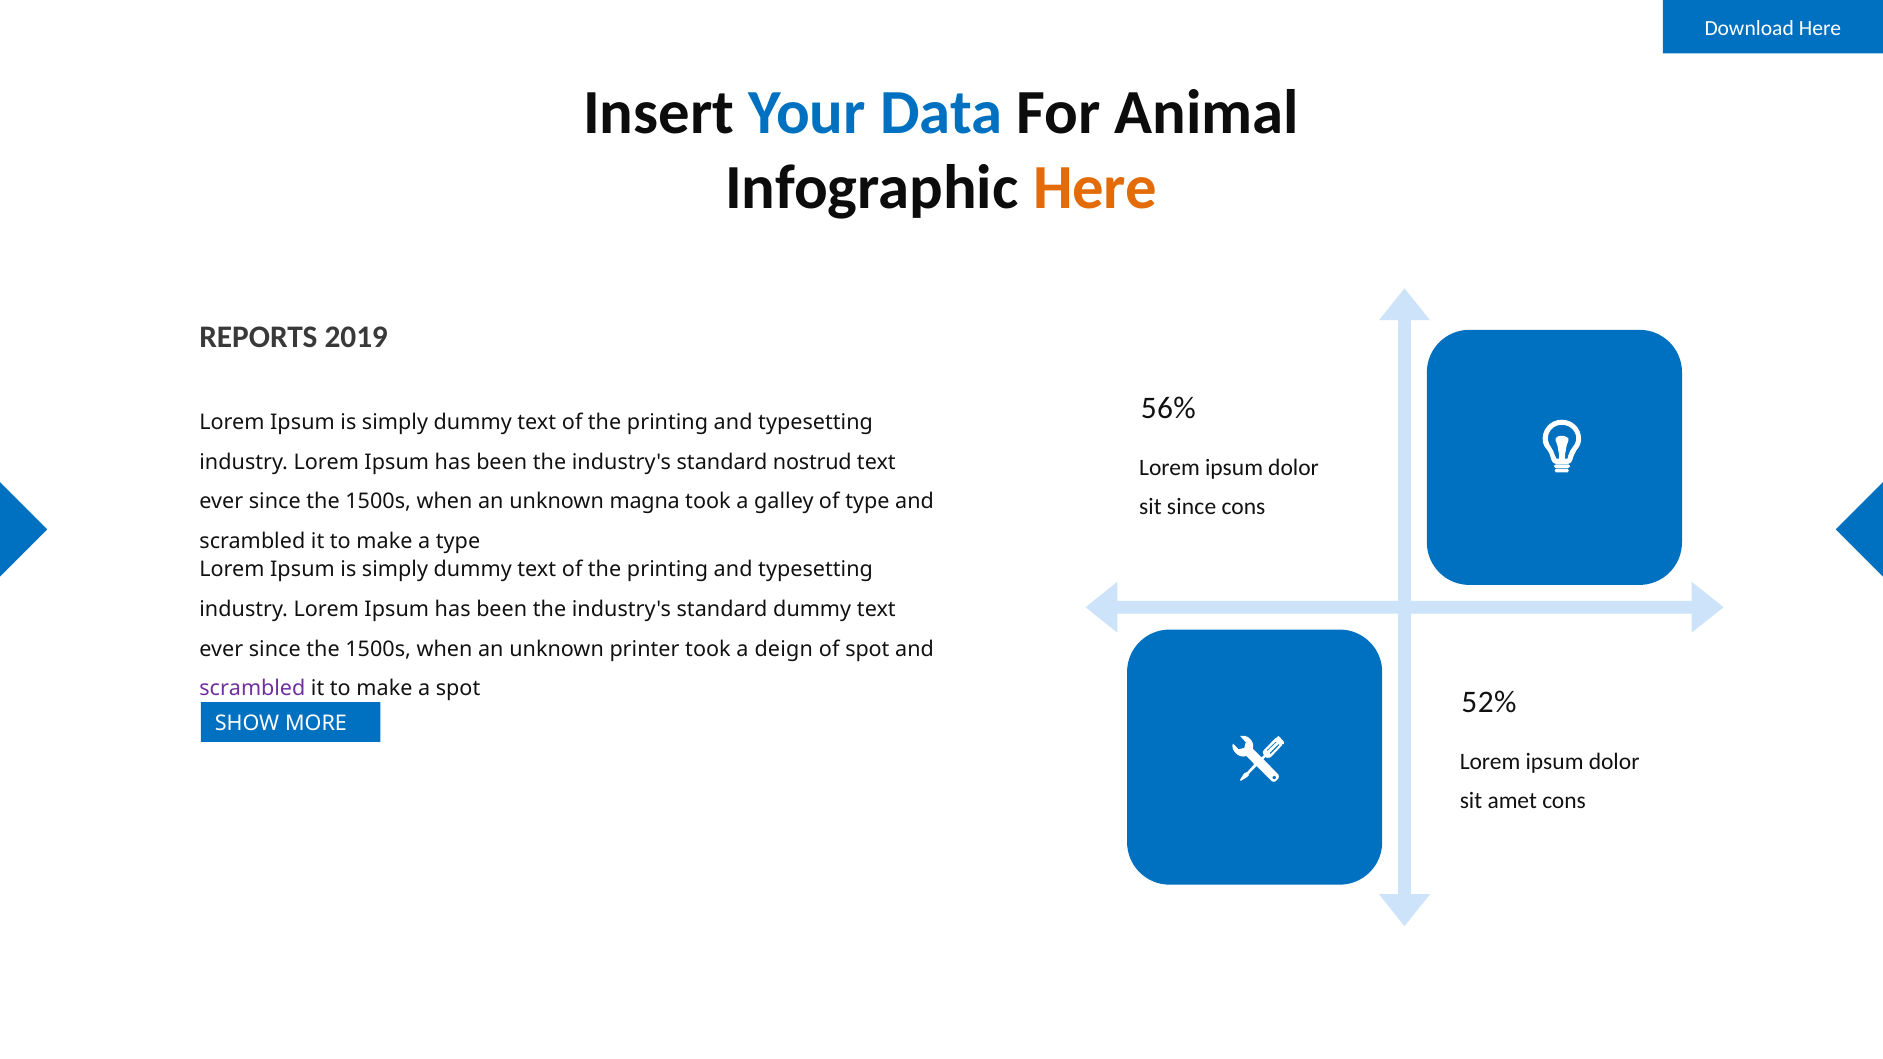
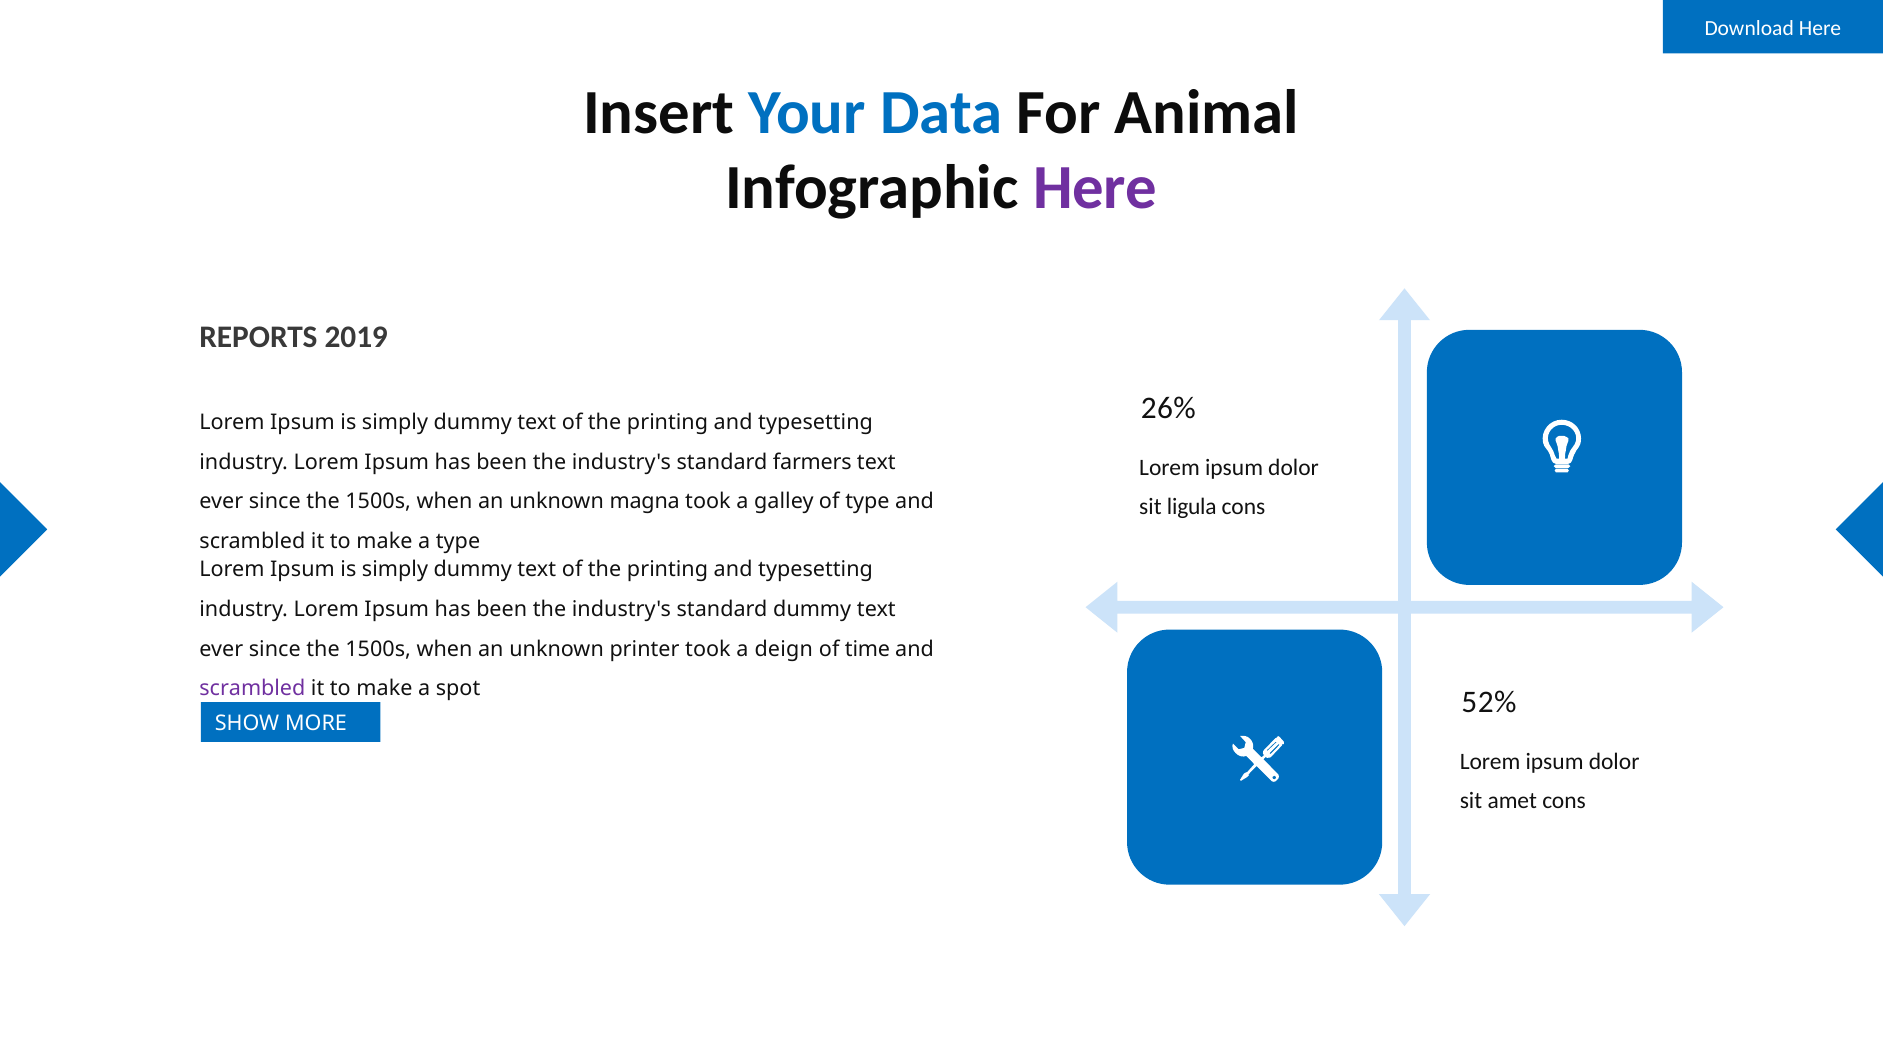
Here colour: orange -> purple (1095, 188)
56%: 56% -> 26% (1168, 409)
nostrud: nostrud -> farmers (812, 462)
sit since: since -> ligula (1192, 507)
of spot: spot -> time (867, 649)
